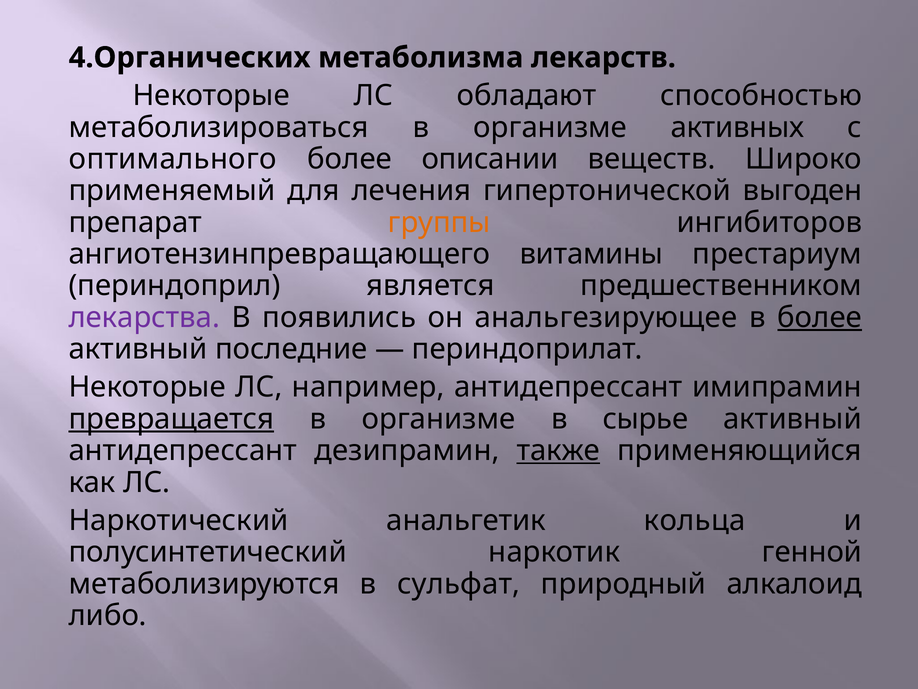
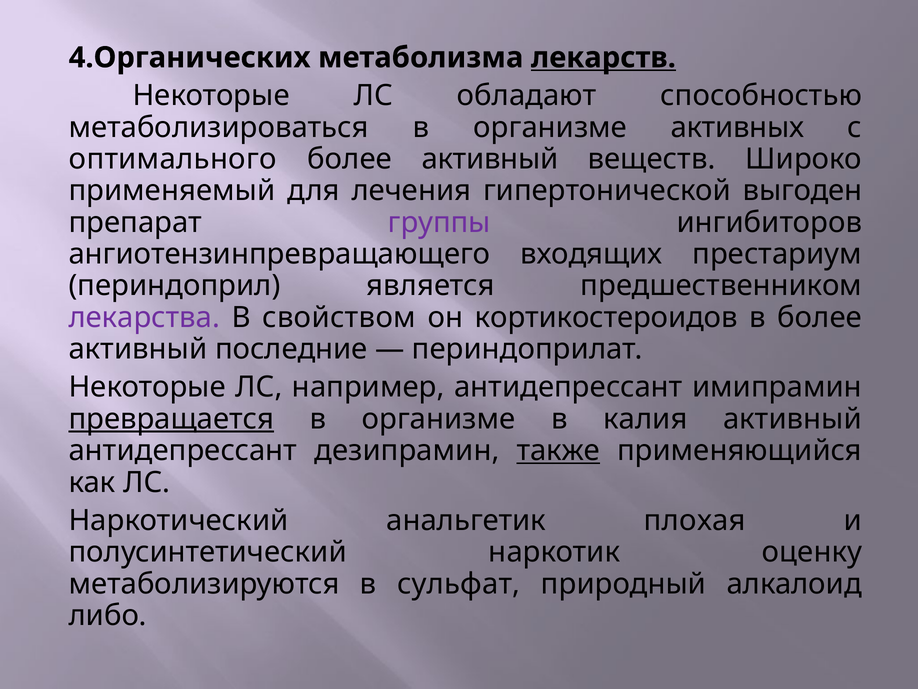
лекарств underline: none -> present (603, 58)
описании: описании -> активный (490, 159)
группы colour: orange -> purple (439, 222)
витамины: витамины -> входящих (591, 254)
появились: появились -> свойством (339, 317)
анальгезирующее: анальгезирующее -> кортикостероидов (606, 317)
более underline: present -> none (820, 317)
сырье: сырье -> калия (645, 419)
кольца: кольца -> плохая (695, 520)
генной: генной -> оценку (812, 552)
